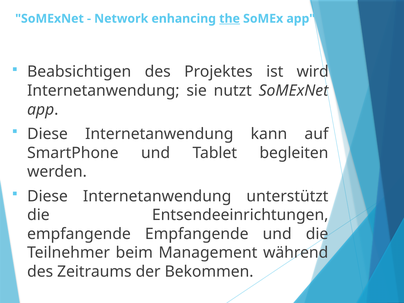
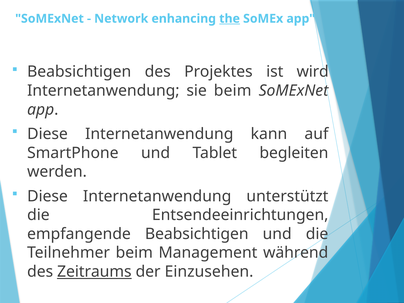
sie nutzt: nutzt -> beim (233, 91)
empfangende Empfangende: Empfangende -> Beabsichtigen (197, 234)
Zeitraums underline: none -> present (94, 272)
Bekommen: Bekommen -> Einzusehen (209, 272)
